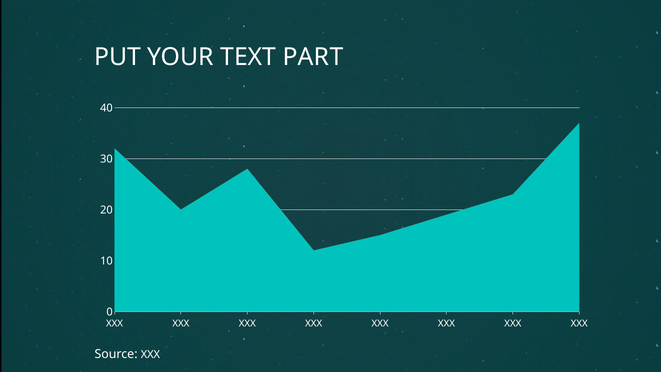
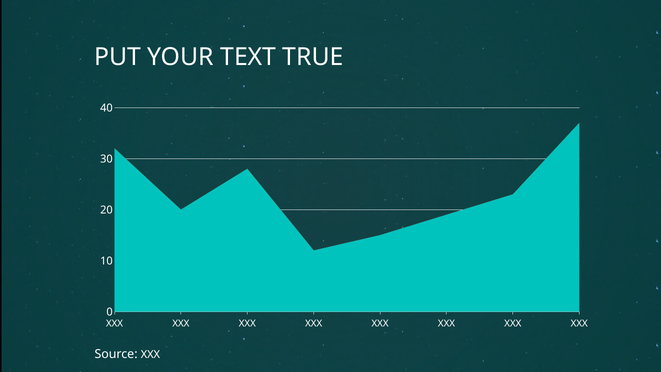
PART: PART -> TRUE (313, 57)
